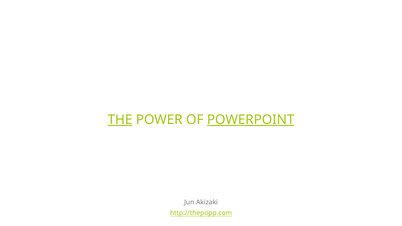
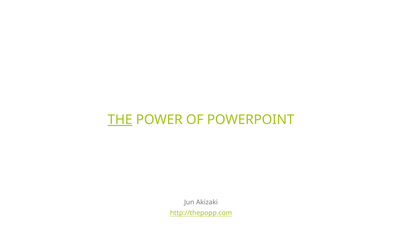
POWERPOINT underline: present -> none (251, 120)
